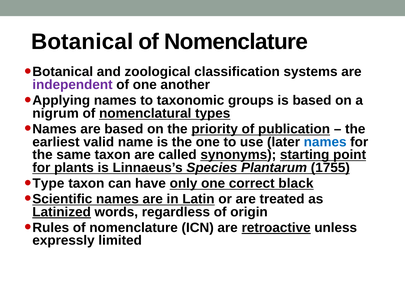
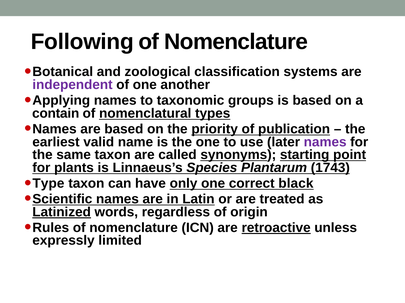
Botanical: Botanical -> Following (82, 42)
nigrum: nigrum -> contain (56, 114)
names colour: blue -> purple (325, 142)
1755: 1755 -> 1743 (330, 168)
